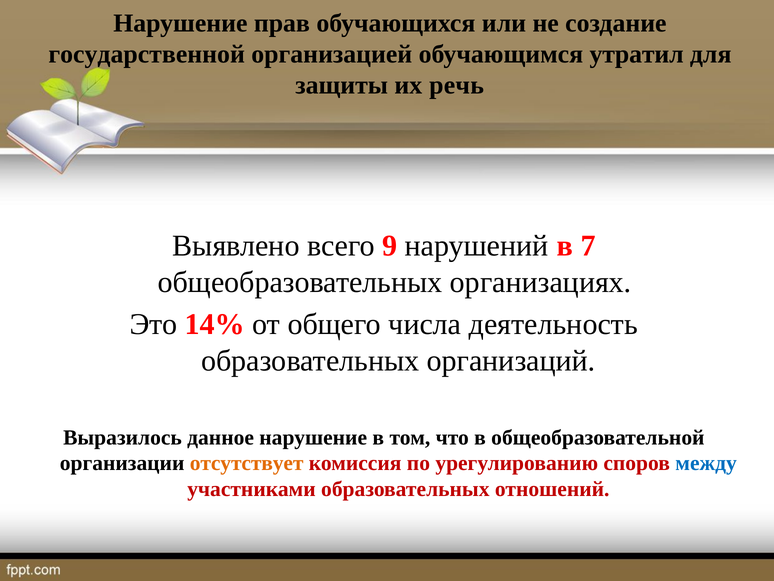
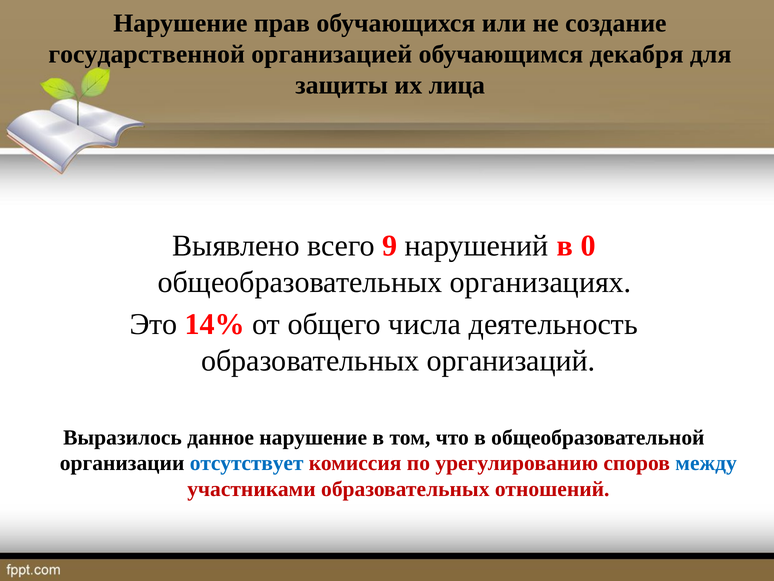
утратил: утратил -> декабря (637, 54)
речь: речь -> лица (457, 85)
7: 7 -> 0 (588, 246)
отсутствует colour: orange -> blue (247, 463)
